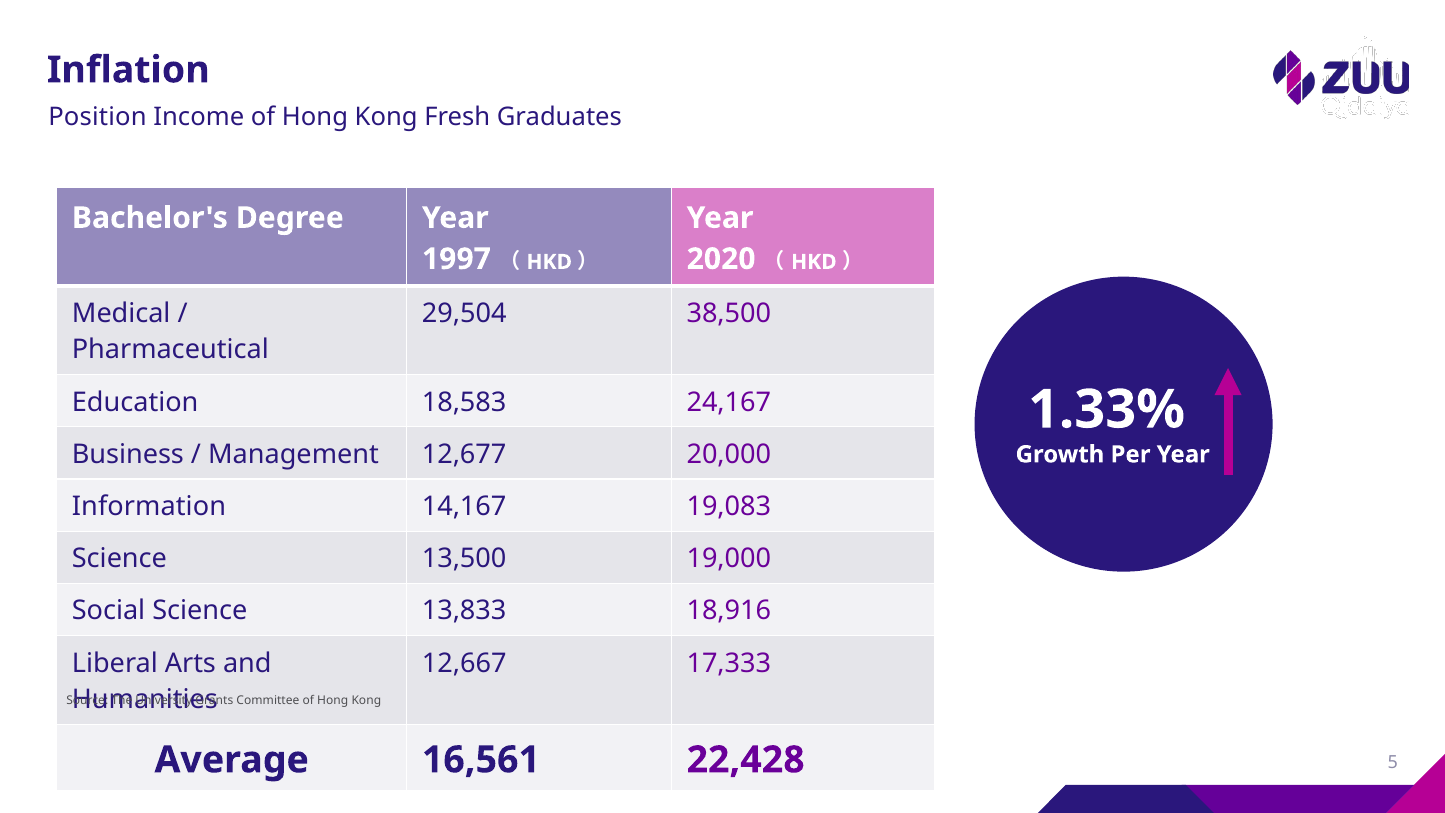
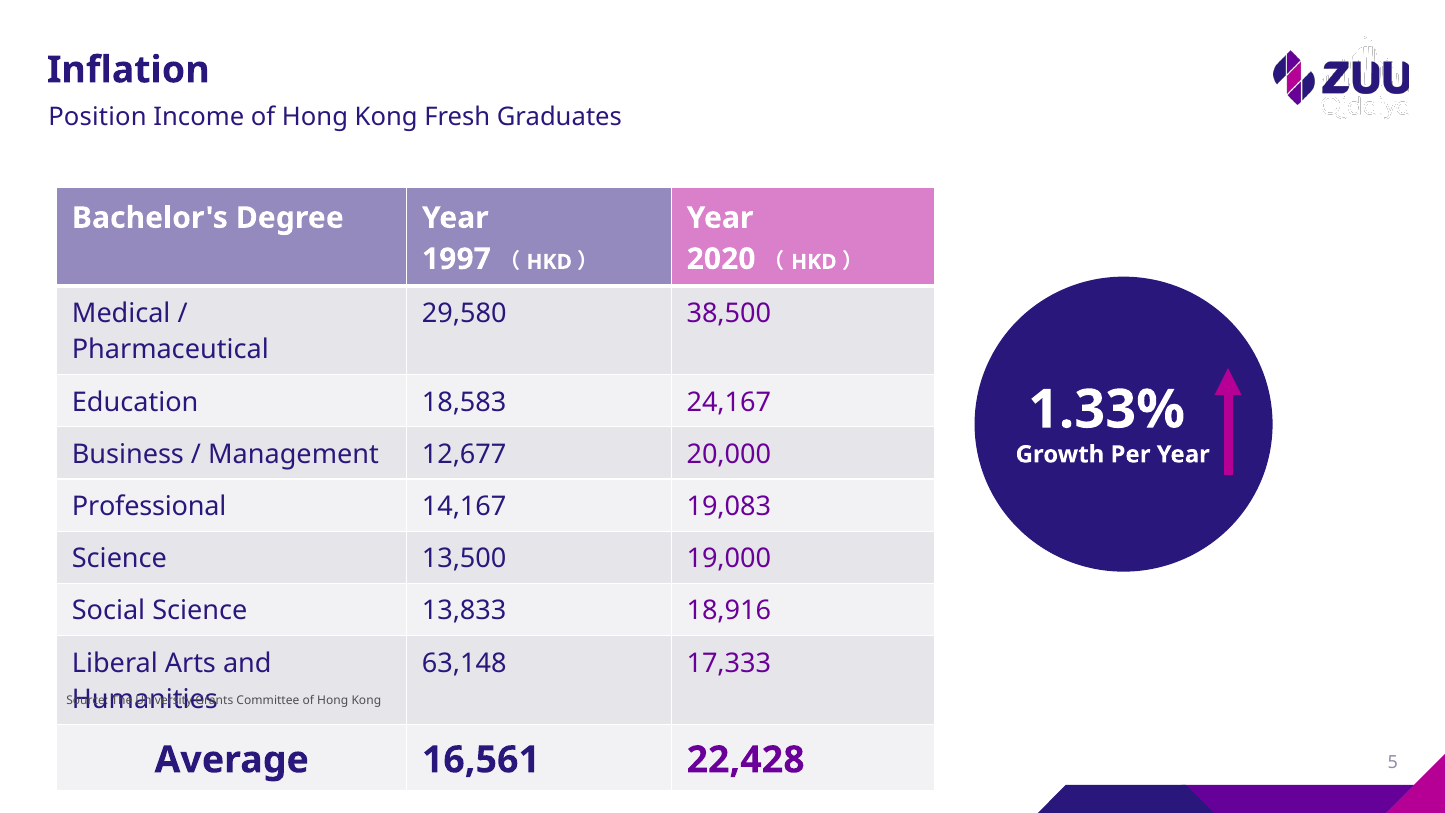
29,504: 29,504 -> 29,580 (464, 313)
Information: Information -> Professional (149, 506)
12,667: 12,667 -> 63,148 (464, 663)
